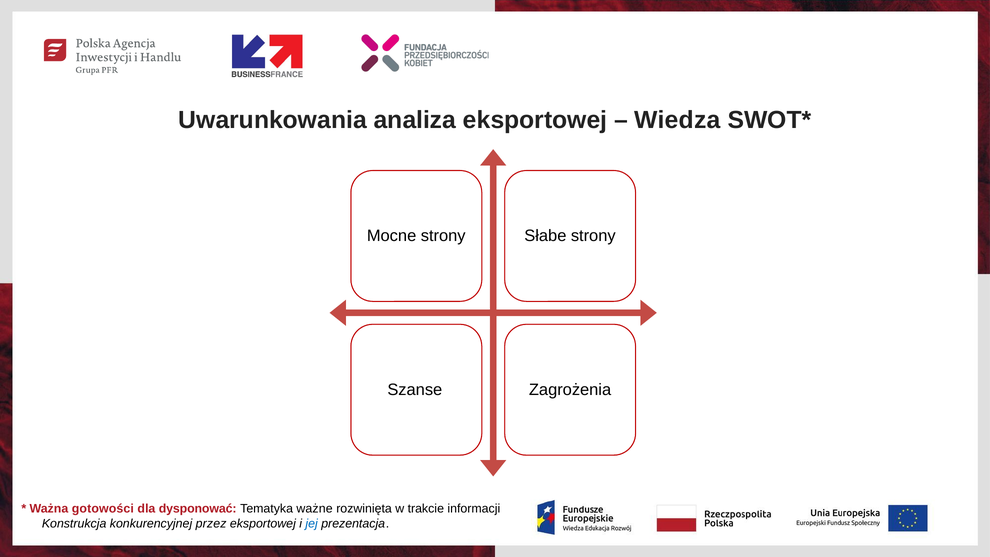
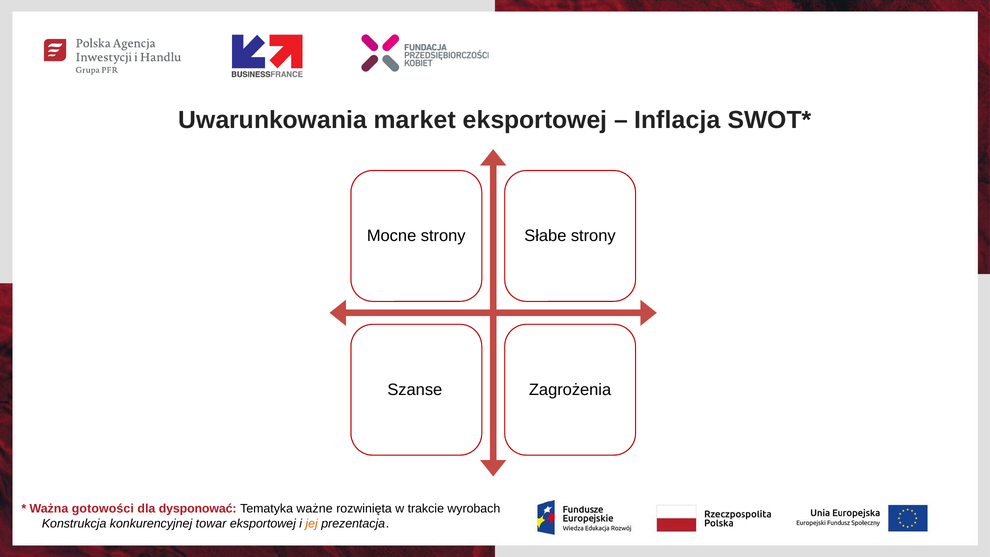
analiza: analiza -> market (415, 120)
Wiedza: Wiedza -> Inflacja (677, 120)
informacji: informacji -> wyrobach (474, 509)
przez: przez -> towar (211, 523)
jej colour: blue -> orange (312, 523)
